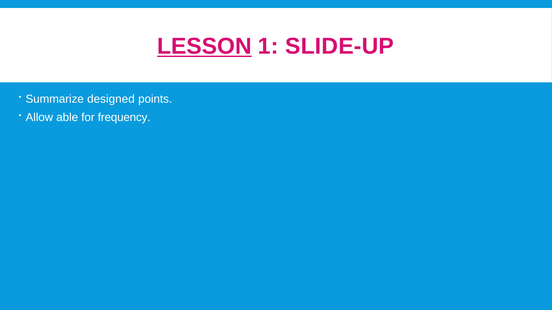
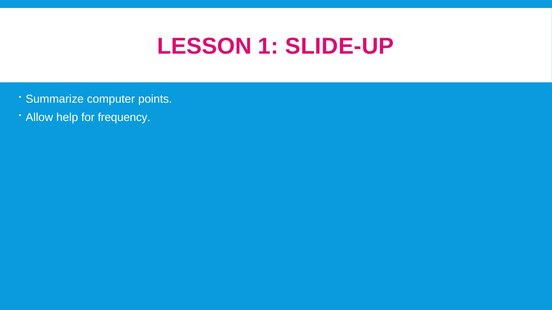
LESSON underline: present -> none (204, 46)
designed: designed -> computer (111, 99)
able: able -> help (67, 117)
